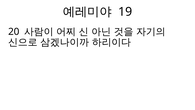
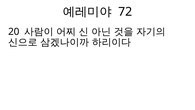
19: 19 -> 72 (125, 12)
